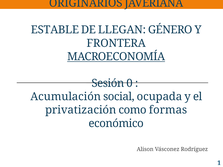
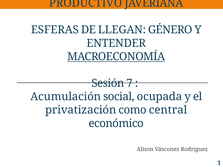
ORIGINARIOS: ORIGINARIOS -> PRODUCTIVO (86, 3)
ESTABLE: ESTABLE -> ESFERAS (55, 30)
FRONTERA: FRONTERA -> ENTENDER (116, 43)
0: 0 -> 7 (130, 83)
formas: formas -> central (168, 110)
